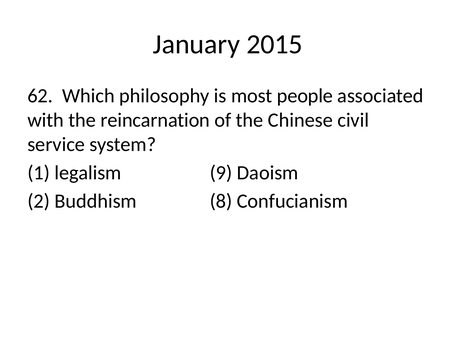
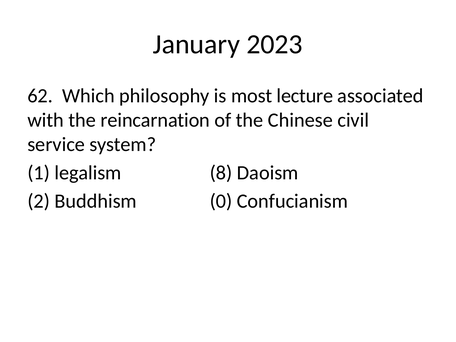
2015: 2015 -> 2023 (275, 44)
people: people -> lecture (305, 96)
9: 9 -> 8 (221, 173)
8: 8 -> 0 (221, 201)
